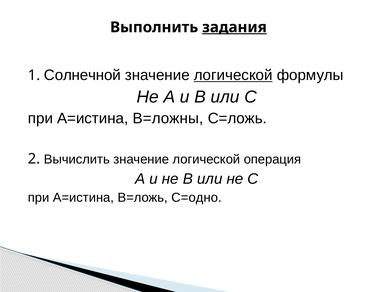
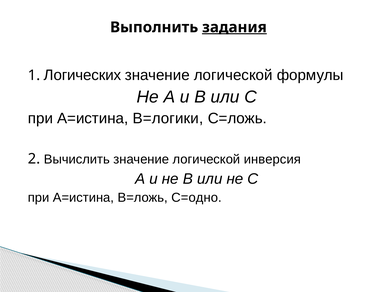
Солнечной: Солнечной -> Логических (82, 75)
логической underline: present -> none (233, 75)
В=ложны: В=ложны -> В=логики (168, 118)
операция: операция -> инверсия (272, 159)
